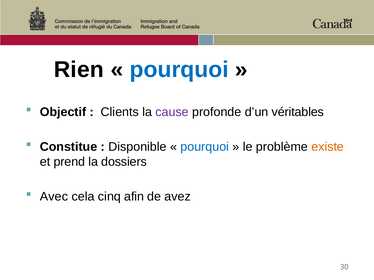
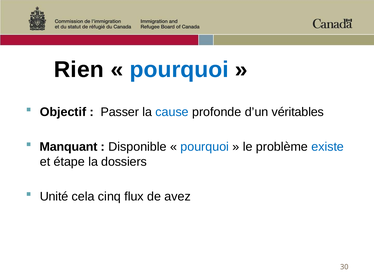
Clients: Clients -> Passer (120, 112)
cause colour: purple -> blue (172, 112)
Constitue: Constitue -> Manquant (69, 147)
existe colour: orange -> blue (328, 147)
prend: prend -> étape (69, 162)
Avec: Avec -> Unité (54, 197)
afin: afin -> flux (134, 197)
